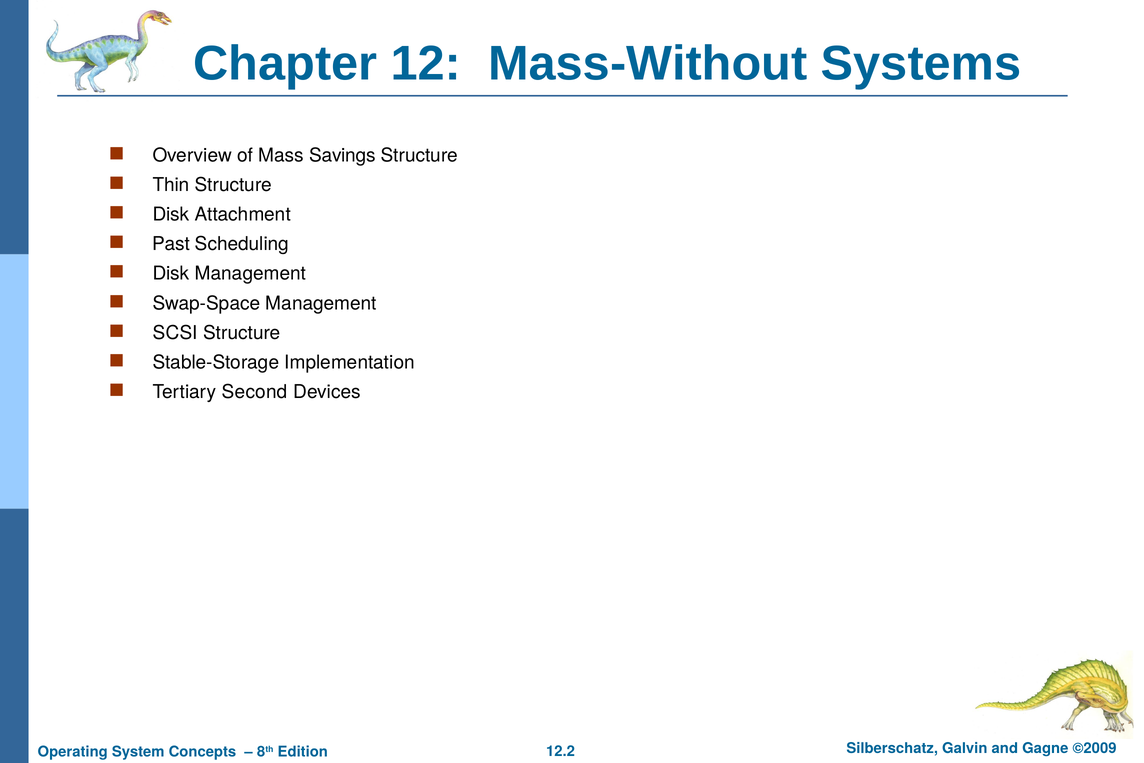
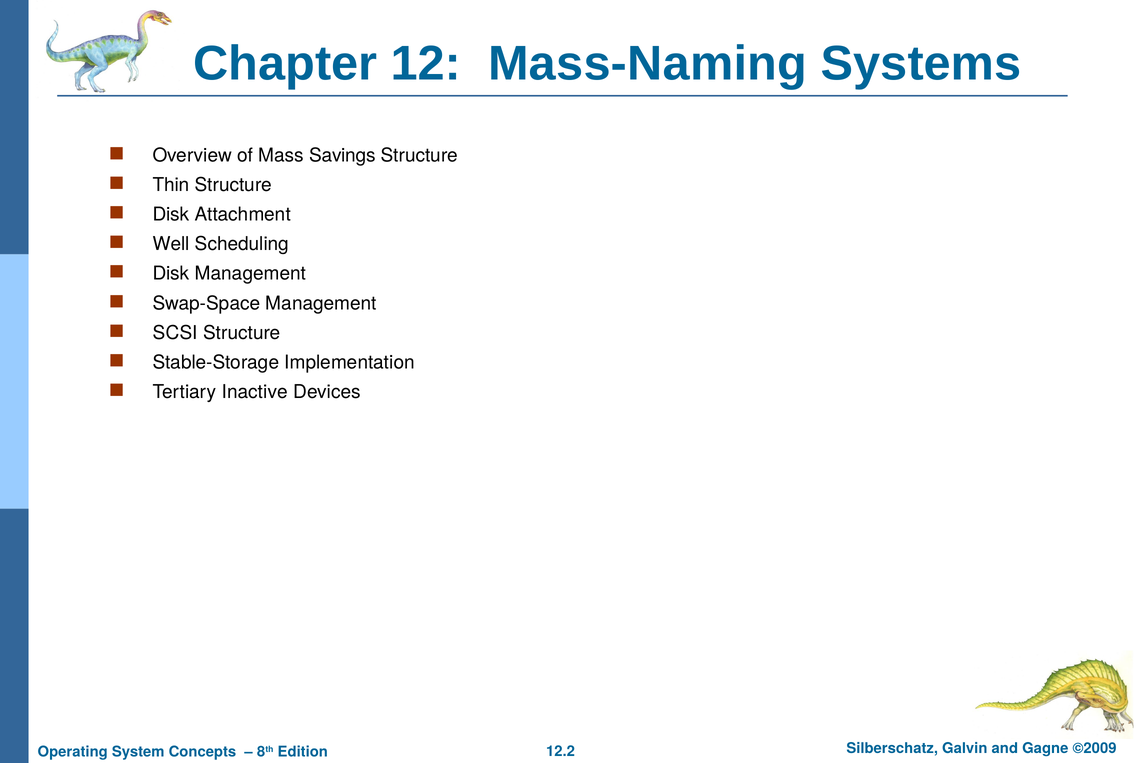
Mass-Without: Mass-Without -> Mass-Naming (648, 64)
Past: Past -> Well (171, 244)
Second: Second -> Inactive (255, 392)
